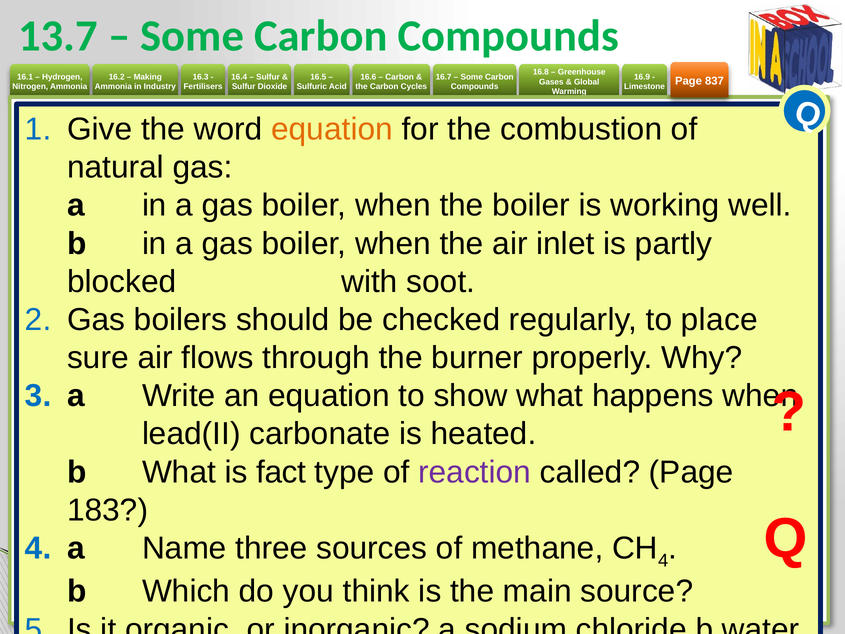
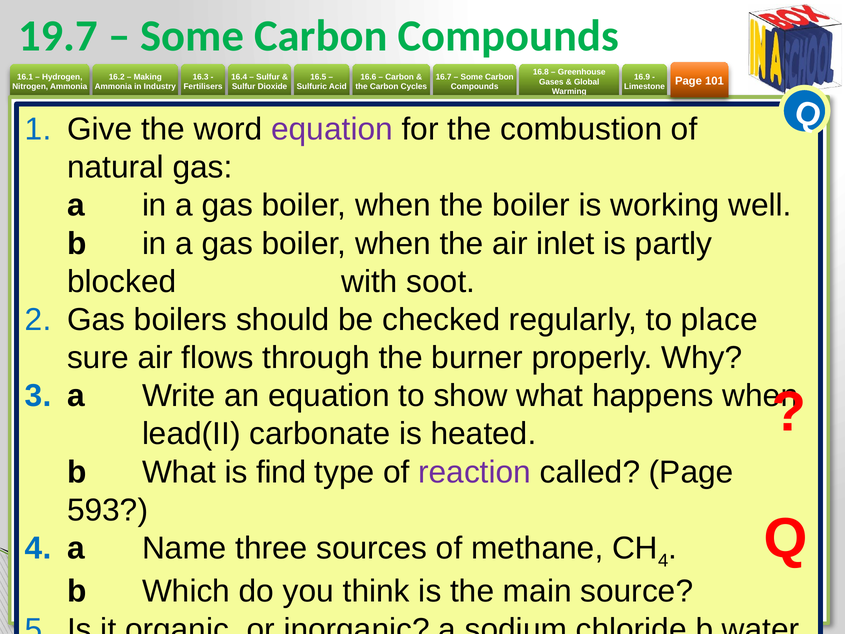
13.7: 13.7 -> 19.7 (58, 36)
837: 837 -> 101 (714, 81)
equation colour: orange -> purple (332, 129)
fact: fact -> find (281, 472)
183: 183 -> 593 (108, 510)
